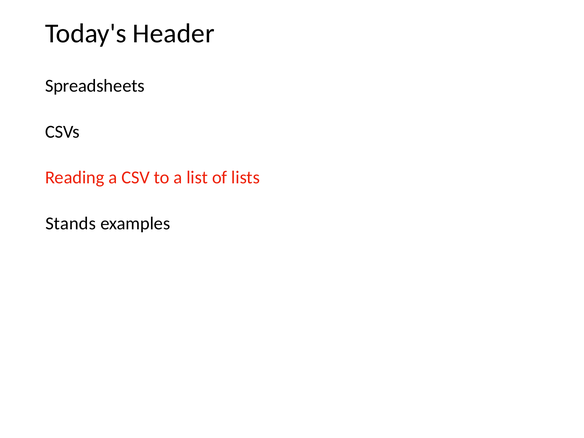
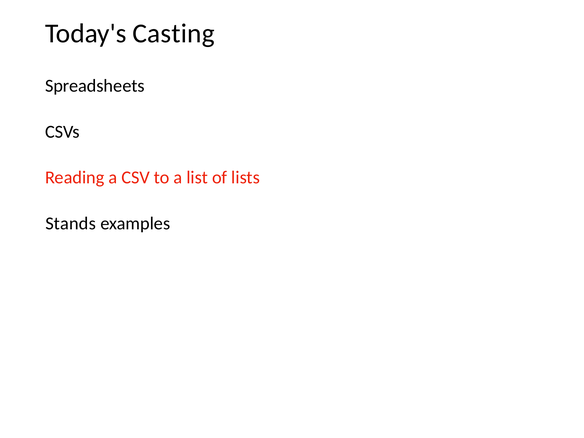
Header: Header -> Casting (174, 34)
